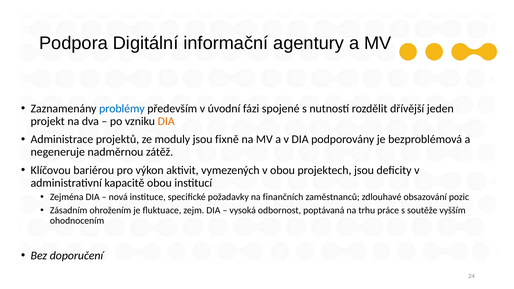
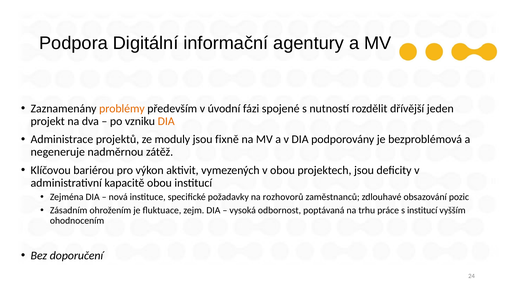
problémy colour: blue -> orange (122, 109)
finančních: finančních -> rozhovorů (283, 197)
s soutěže: soutěže -> institucí (422, 210)
